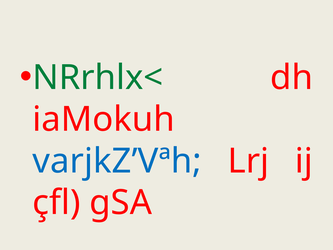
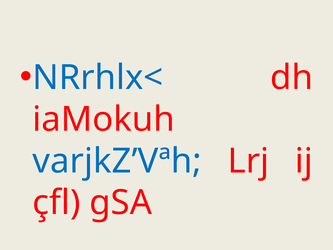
NRrhlx< colour: green -> blue (98, 78)
